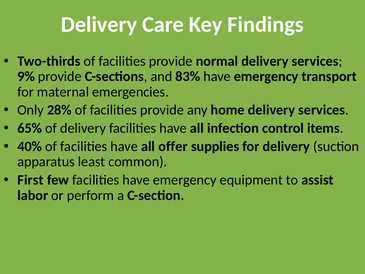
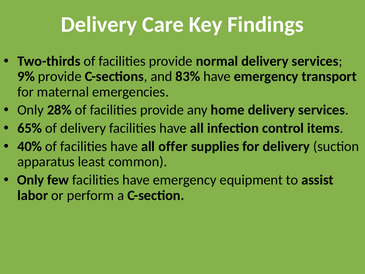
First: First -> Only (31, 180)
